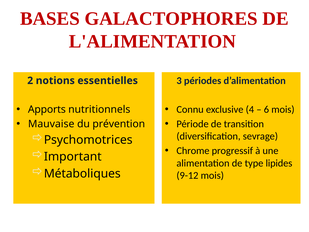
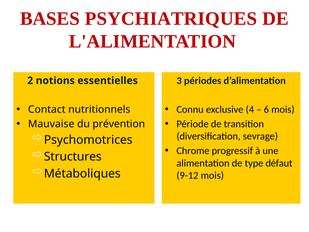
GALACTOPHORES: GALACTOPHORES -> PSYCHIATRIQUES (171, 19)
Apports: Apports -> Contact (47, 109)
Important: Important -> Structures (73, 157)
lipides: lipides -> défaut (279, 163)
